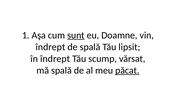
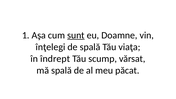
îndrept: îndrept -> înţelegi (50, 47)
lipsit: lipsit -> viaţa (129, 47)
păcat underline: present -> none (127, 70)
